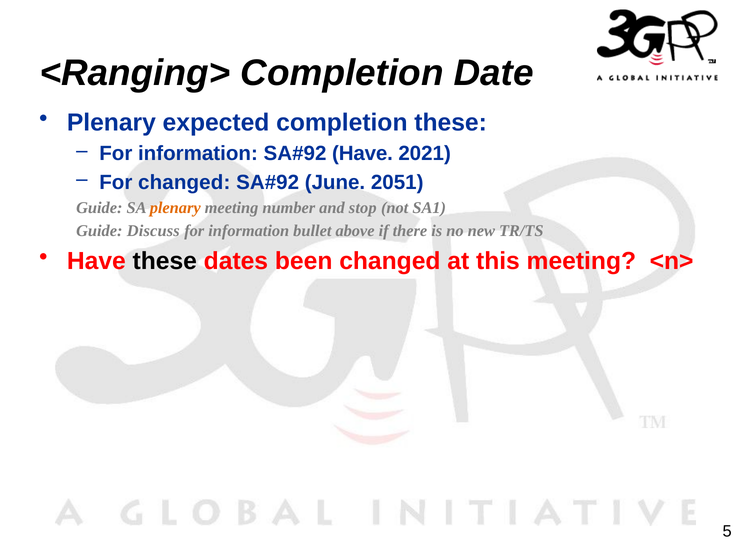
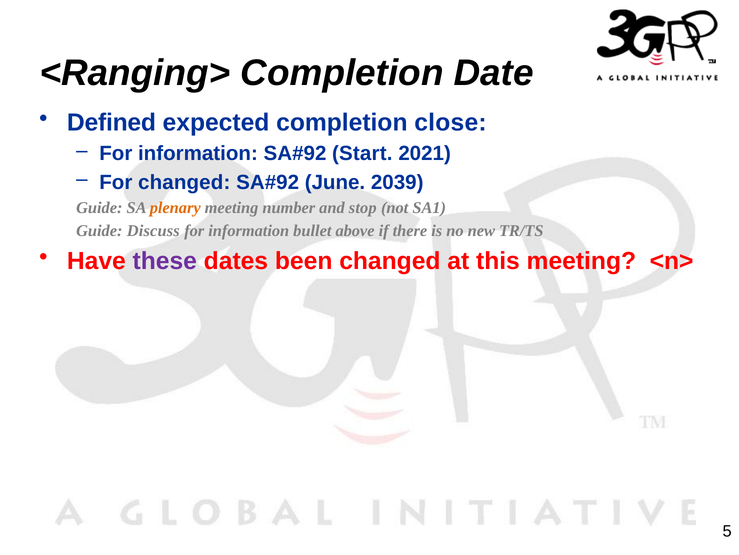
Plenary: Plenary -> Defined (111, 123)
completion these: these -> close (450, 123)
Have: Have -> Start (362, 154)
2051: 2051 -> 2039 (397, 182)
these colour: black -> purple (165, 261)
